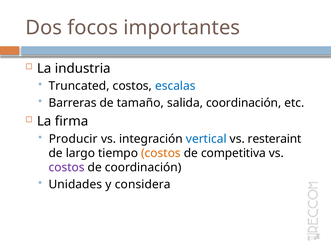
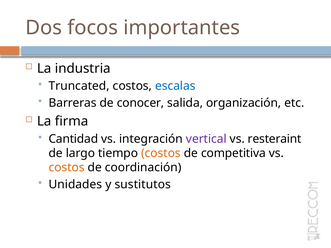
tamaño: tamaño -> conocer (140, 103)
salida coordinación: coordinación -> organización (244, 103)
Producir: Producir -> Cantidad (73, 139)
vertical colour: blue -> purple (206, 139)
costos colour: purple -> orange (67, 168)
considera: considera -> sustitutos (143, 185)
